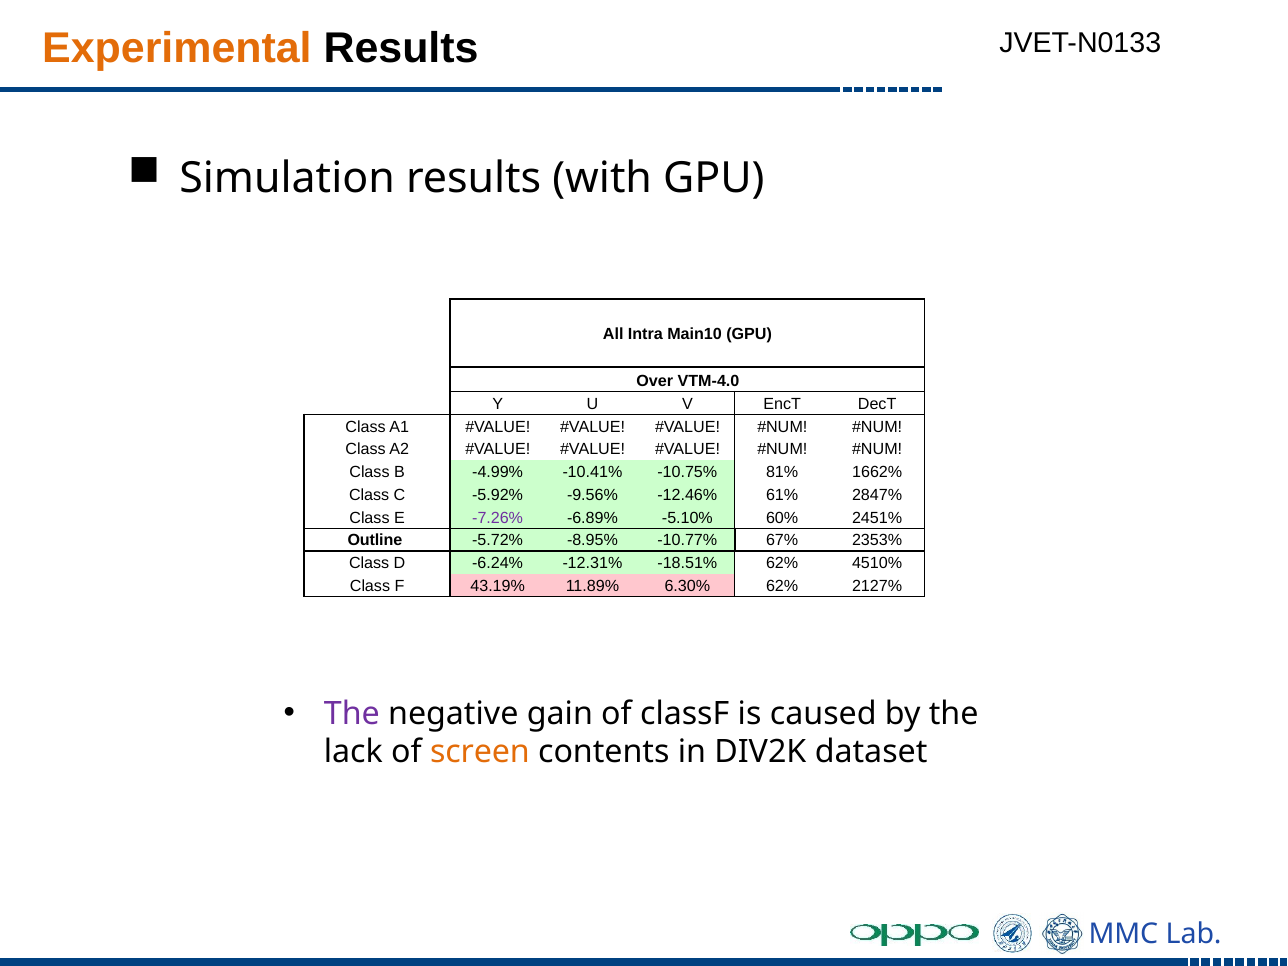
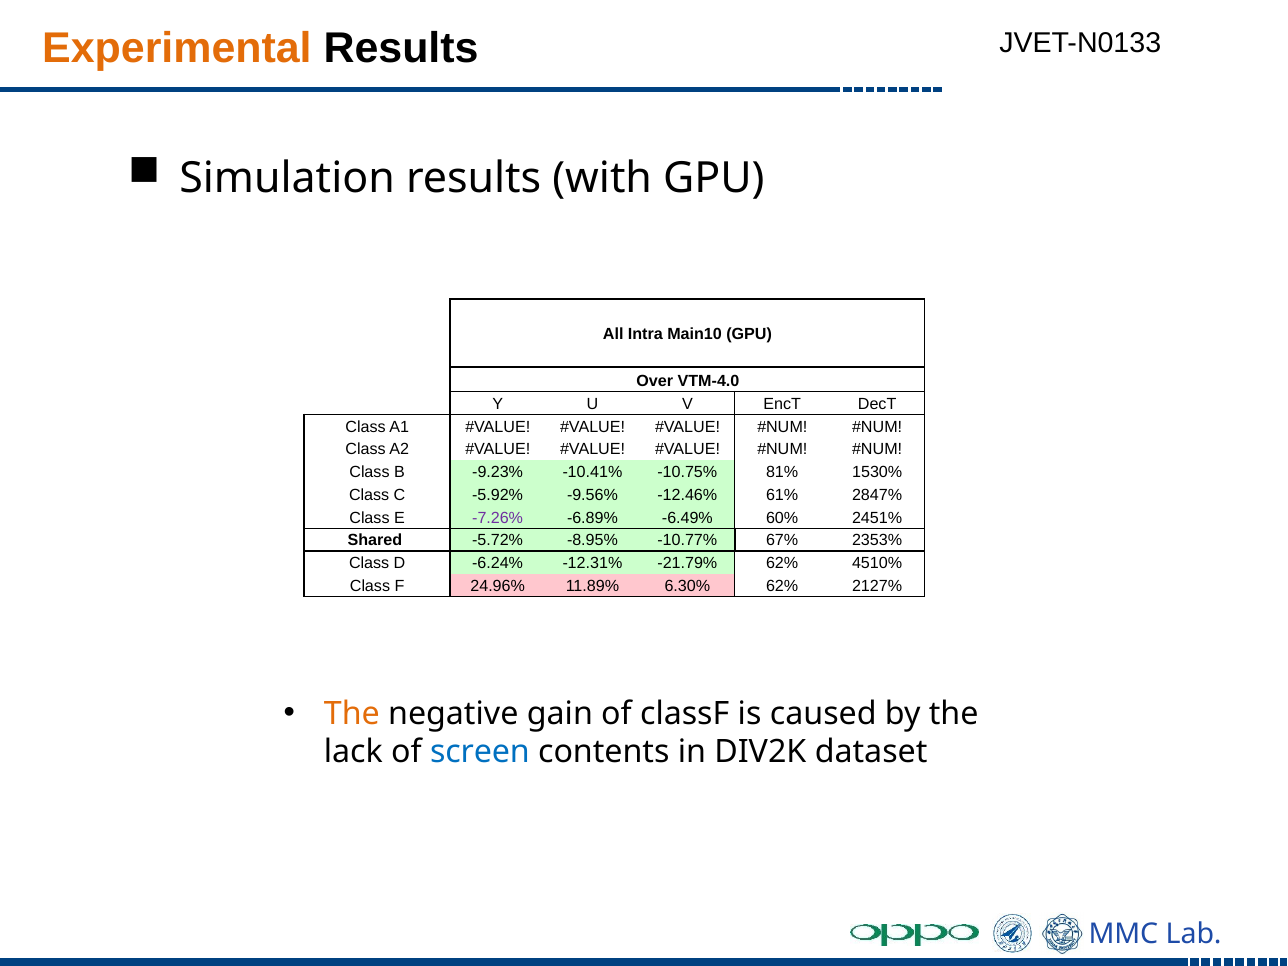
-4.99%: -4.99% -> -9.23% (498, 472)
1662%: 1662% -> 1530% (877, 472)
-5.10%: -5.10% -> -6.49% (687, 518)
Outline: Outline -> Shared (375, 541)
-18.51%: -18.51% -> -21.79% (687, 563)
43.19%: 43.19% -> 24.96% (498, 586)
The colour: purple -> orange (352, 713)
screen colour: orange -> blue (480, 752)
